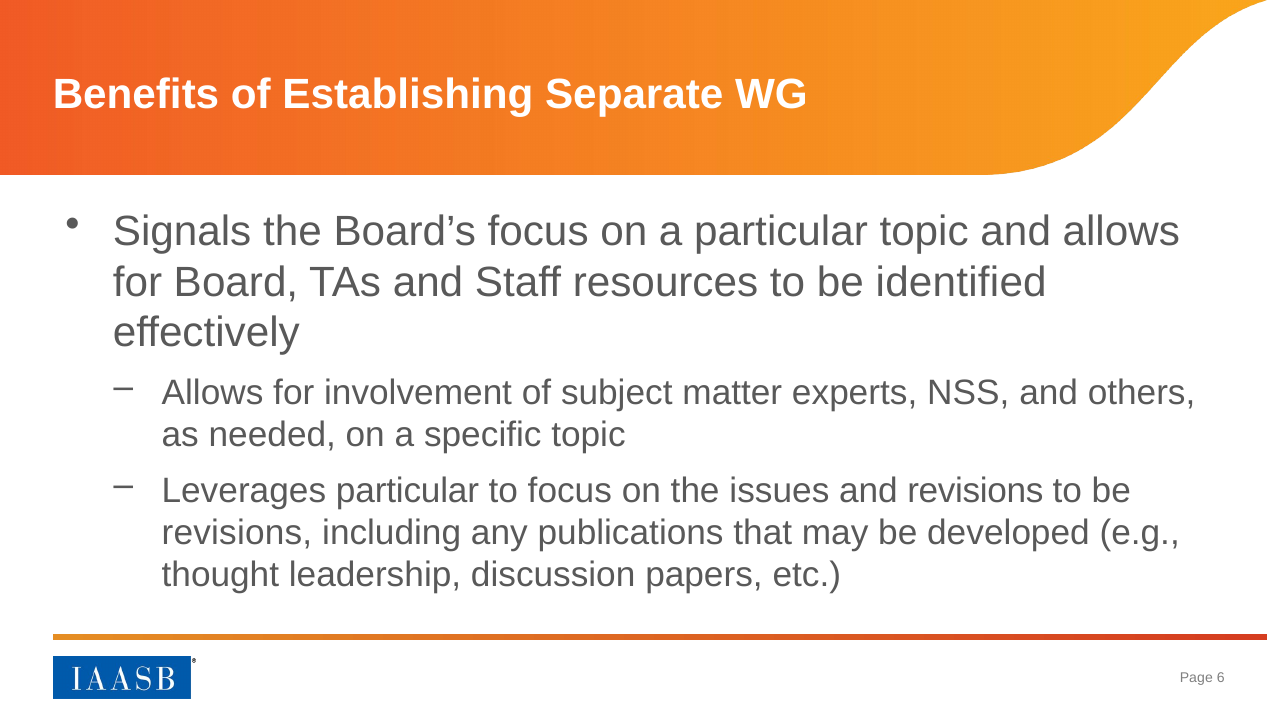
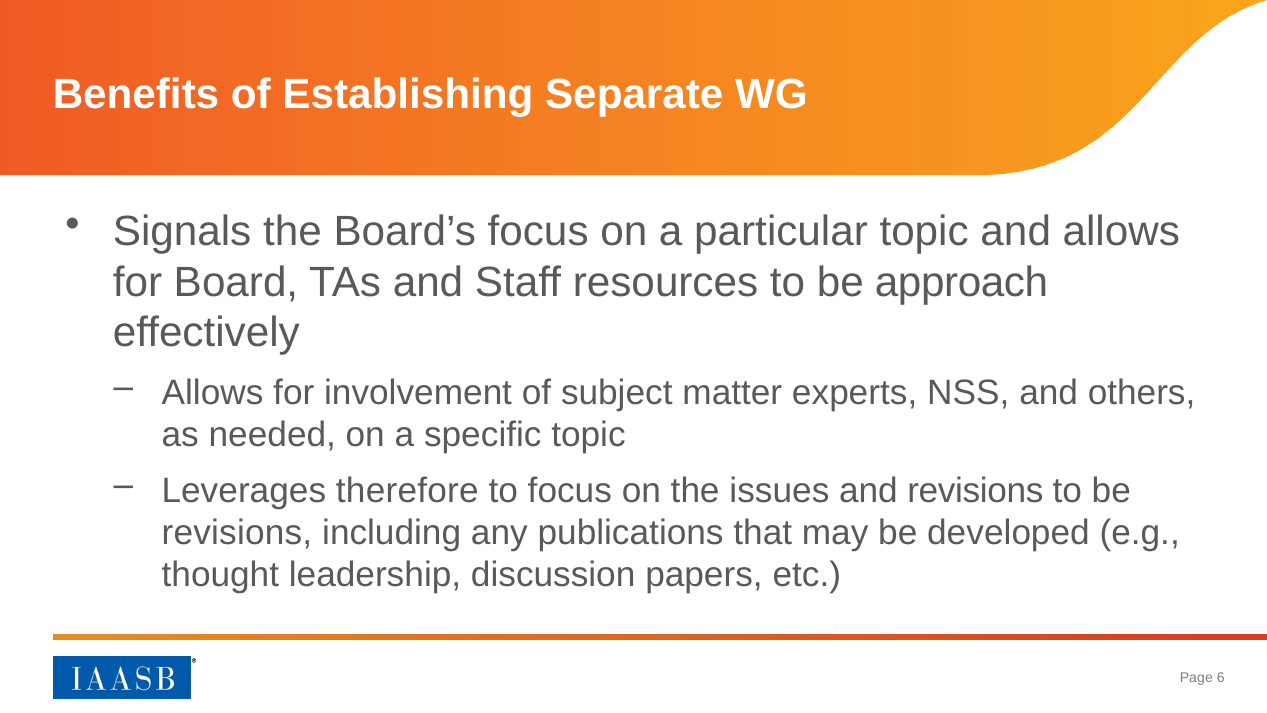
identified: identified -> approach (962, 282)
Leverages particular: particular -> therefore (407, 491)
